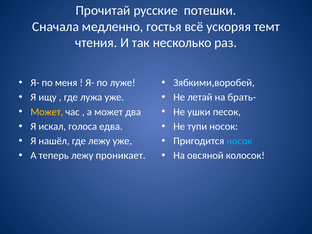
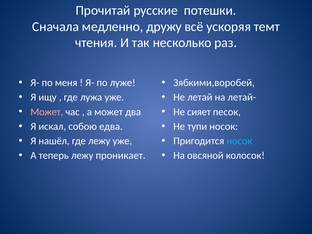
гостья: гостья -> дружу (164, 27)
брать-: брать- -> летай- (242, 97)
Может colour: yellow -> pink (47, 112)
ушки: ушки -> сияет (199, 112)
голоса: голоса -> собою (83, 126)
